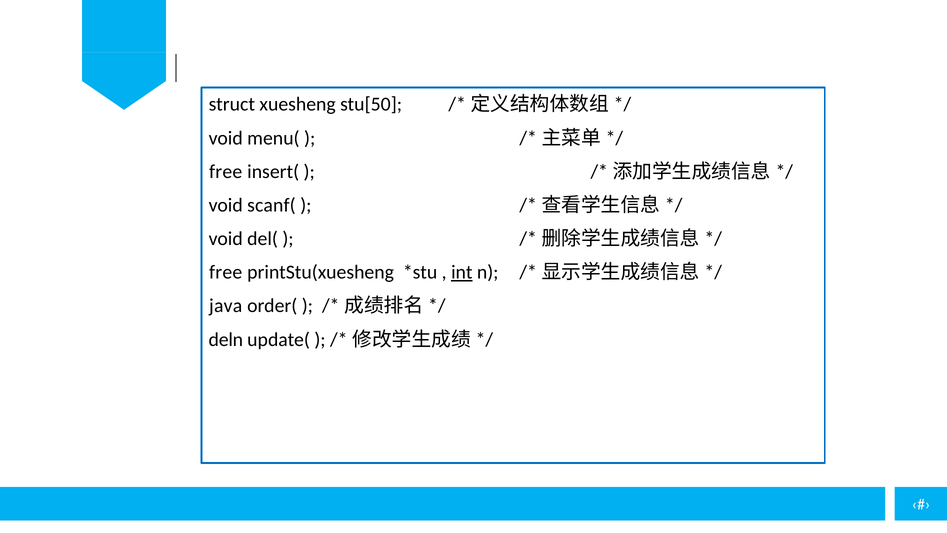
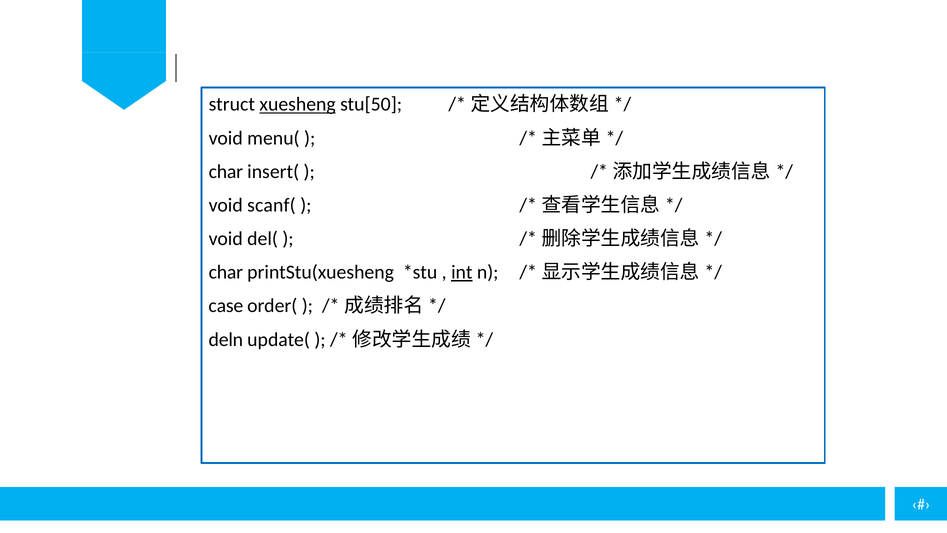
xuesheng underline: none -> present (298, 104)
free: free -> char (226, 172)
free: free -> char (226, 272)
java: java -> case (226, 306)
